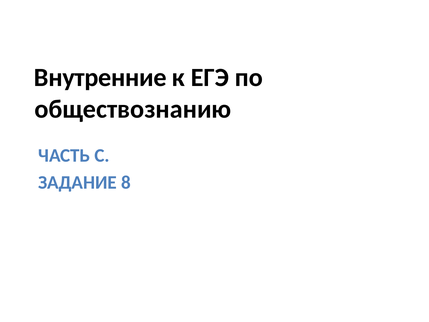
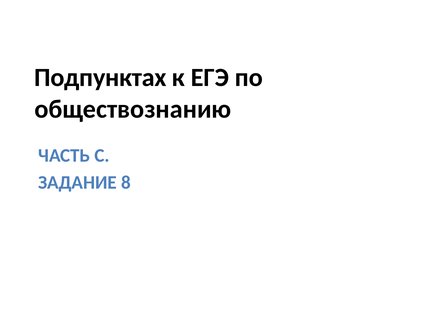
Внутренние: Внутренние -> Подпунктах (100, 78)
